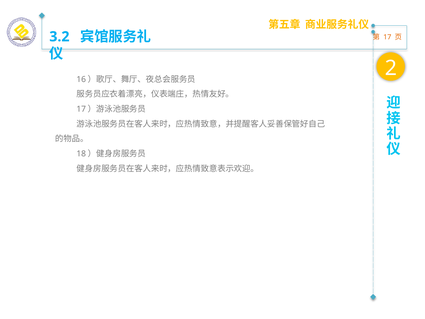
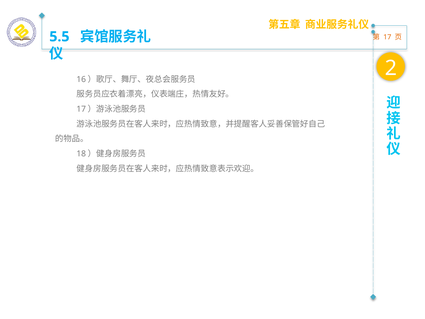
3.2: 3.2 -> 5.5 (59, 37)
